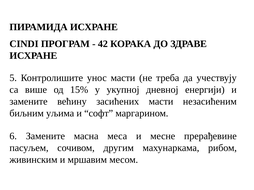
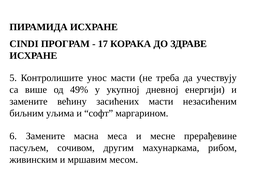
42: 42 -> 17 (103, 44)
15%: 15% -> 49% (79, 90)
